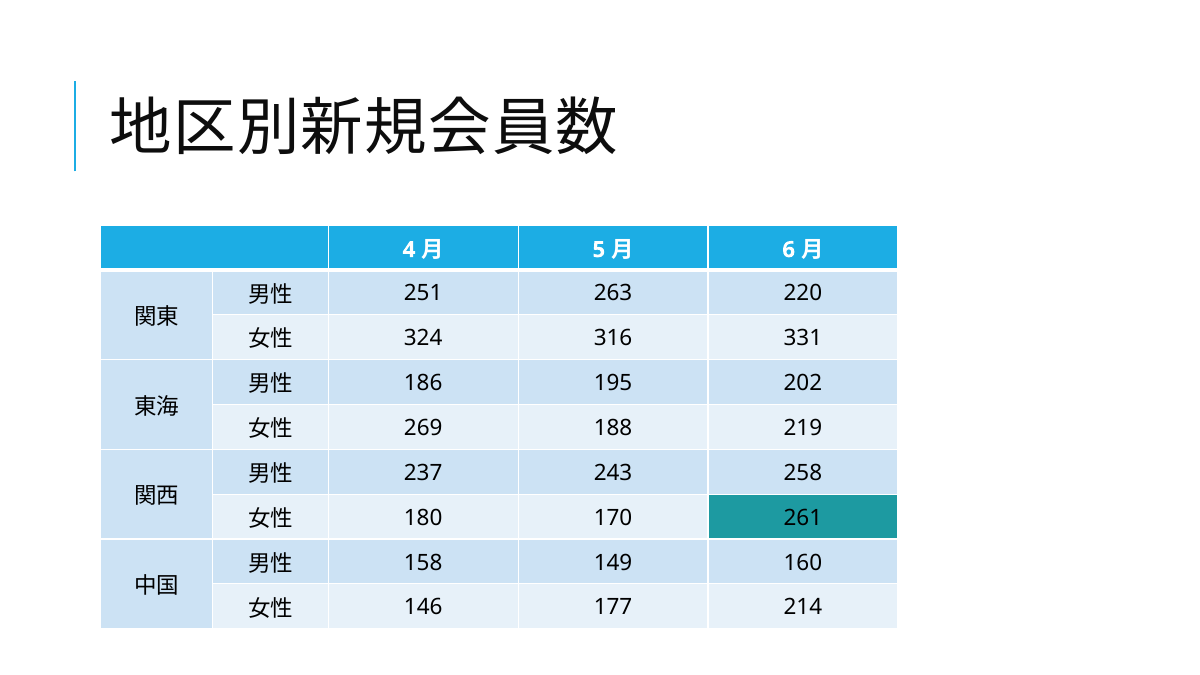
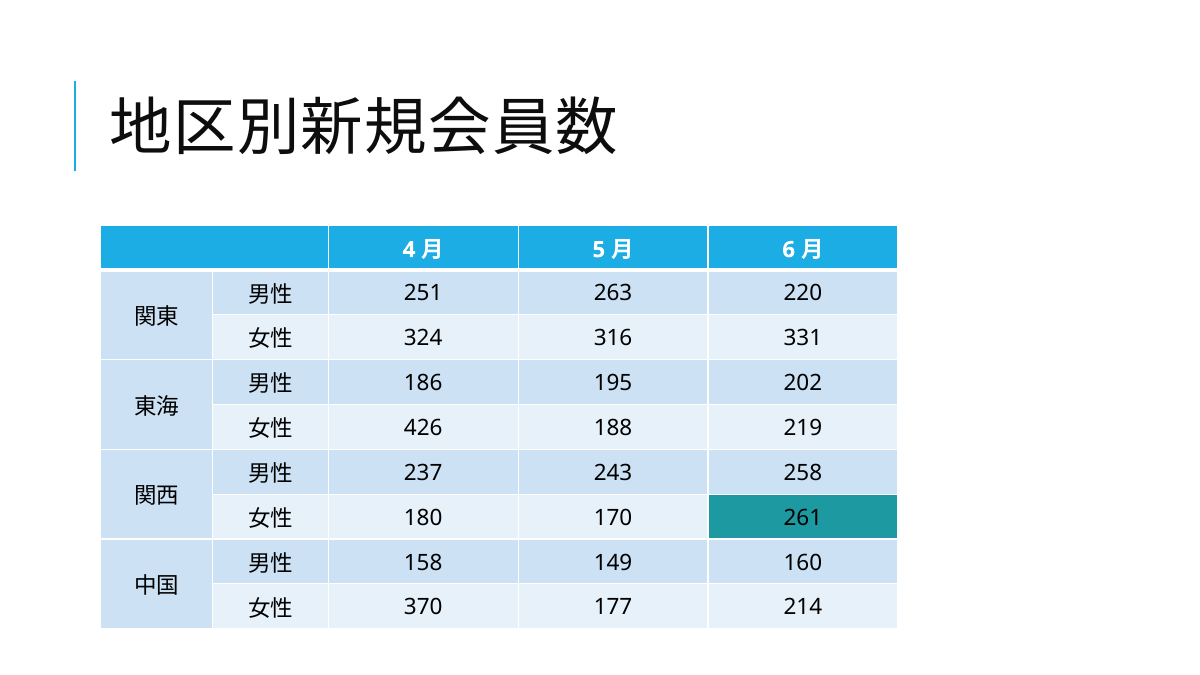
269: 269 -> 426 (423, 428)
146: 146 -> 370 (423, 608)
